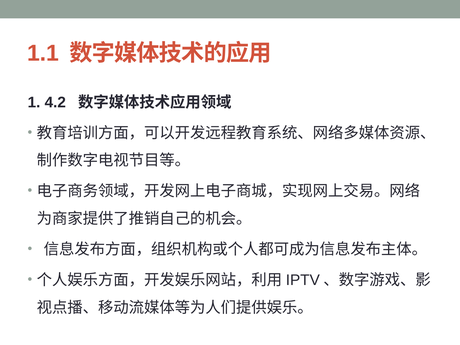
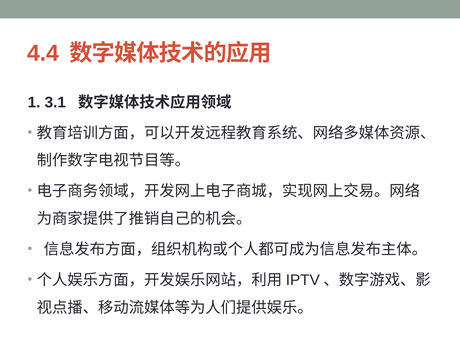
1.1: 1.1 -> 4.4 (43, 53)
4.2: 4.2 -> 3.1 (55, 102)
